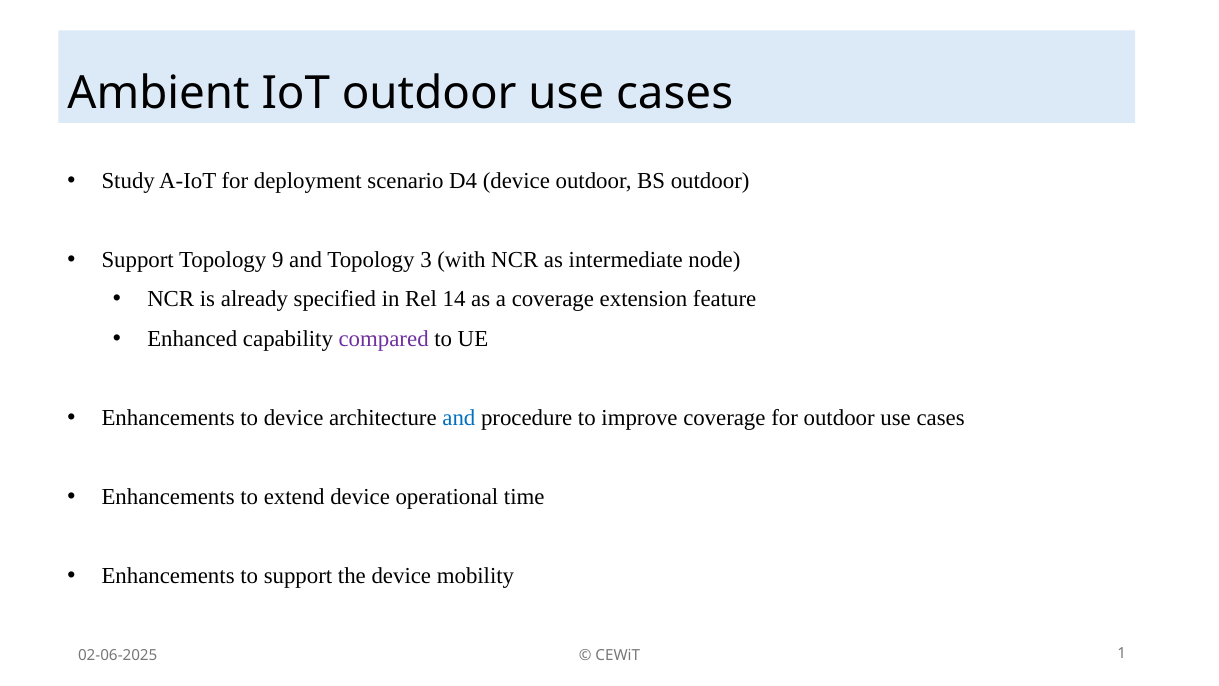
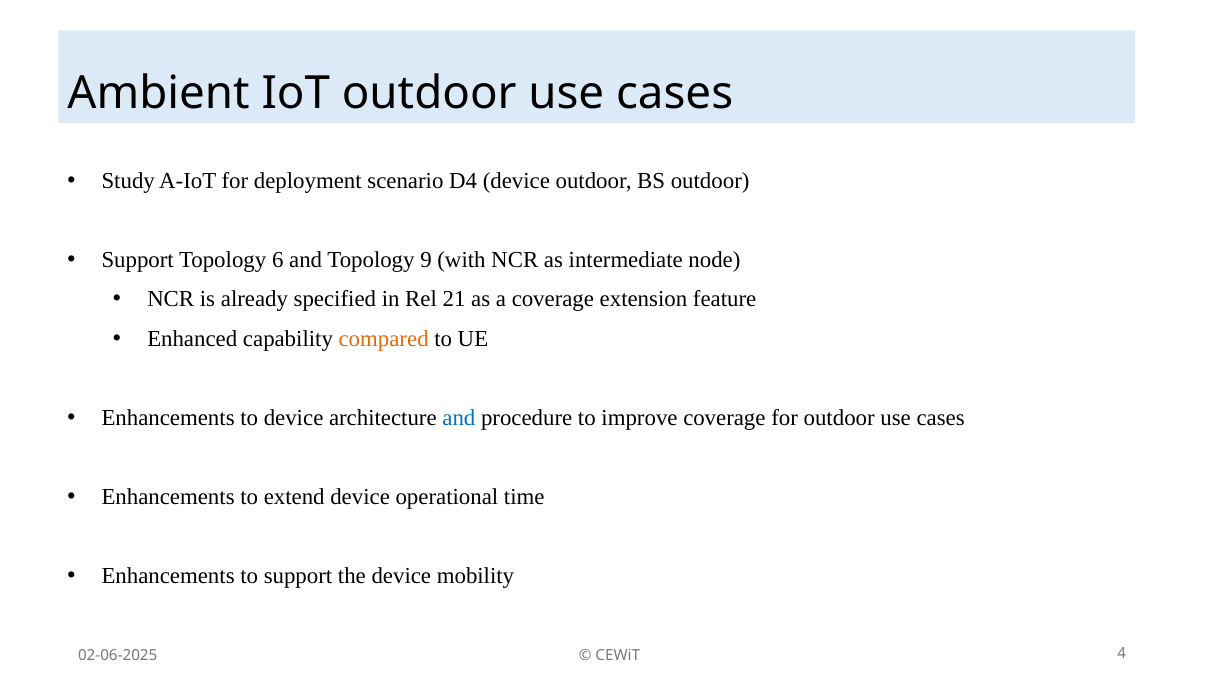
9: 9 -> 6 (278, 260)
3: 3 -> 9 (426, 260)
14: 14 -> 21 (454, 299)
compared colour: purple -> orange (384, 339)
1: 1 -> 4 (1122, 654)
